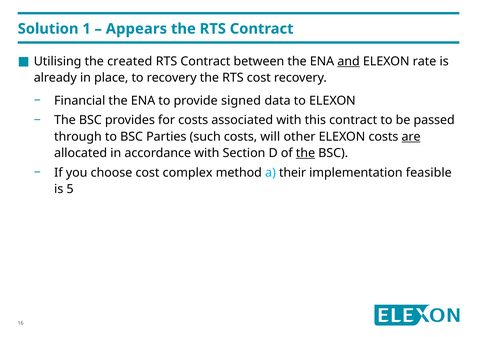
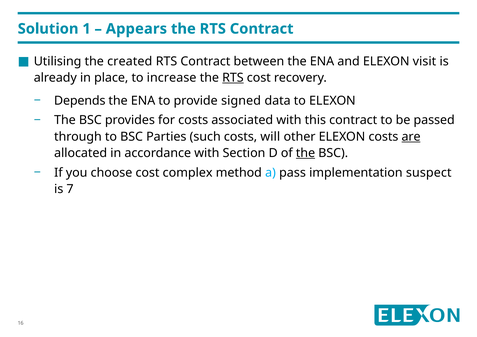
and underline: present -> none (349, 61)
rate: rate -> visit (424, 61)
to recovery: recovery -> increase (172, 78)
RTS underline: none -> present (233, 78)
Financial: Financial -> Depends (80, 101)
their: their -> pass (292, 173)
feasible: feasible -> suspect (429, 173)
5: 5 -> 7 (70, 189)
